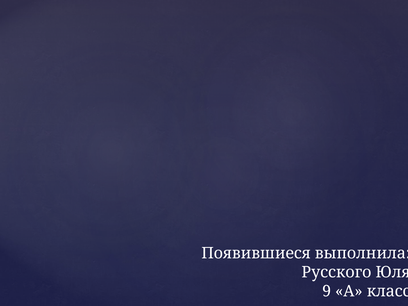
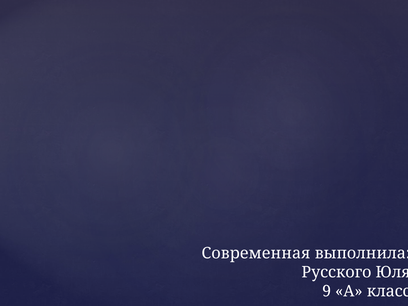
Появившиеся: Появившиеся -> Современная (256, 253)
